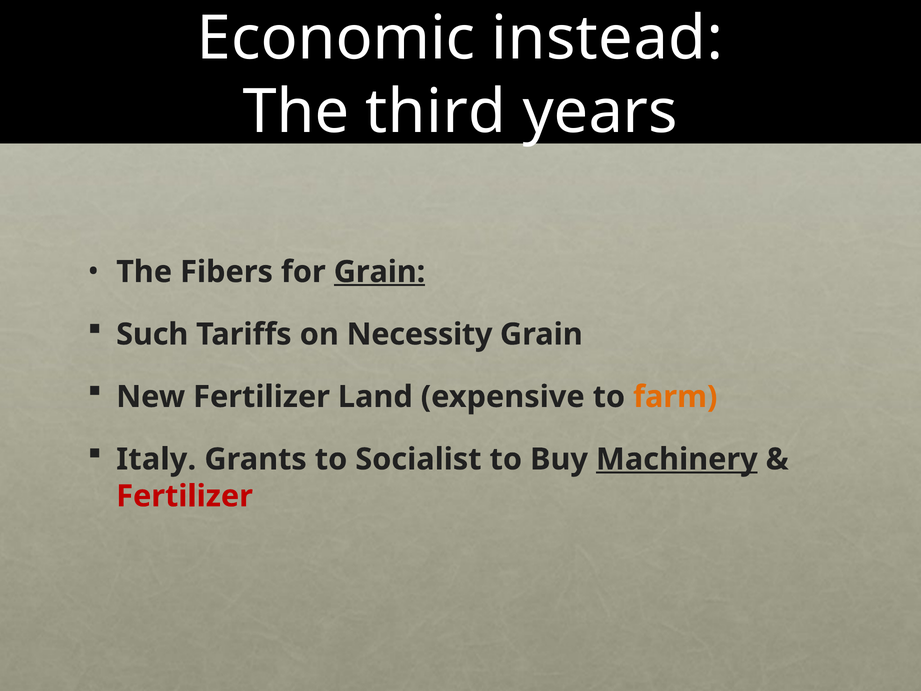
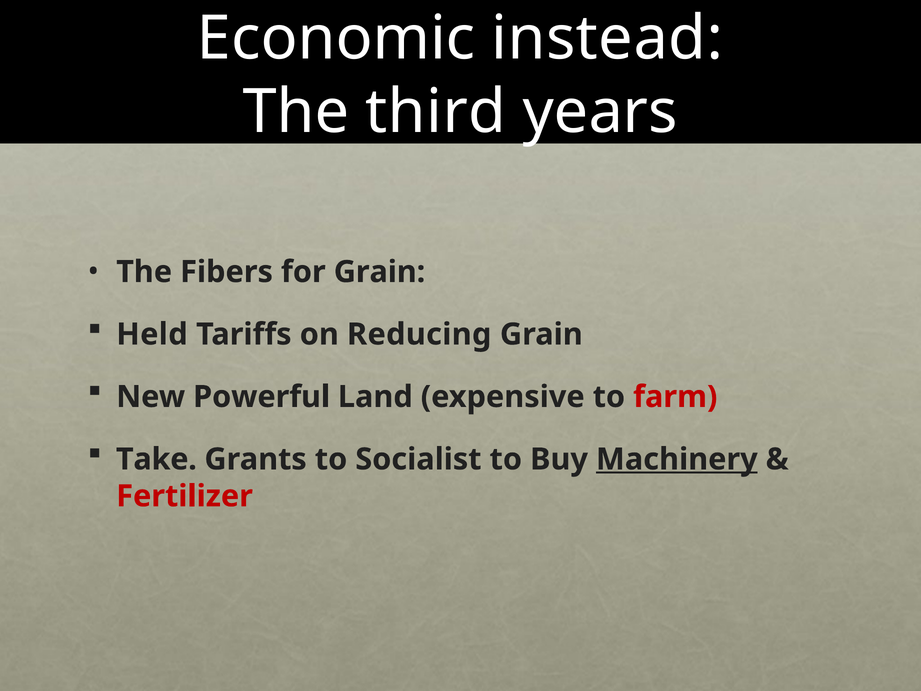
Grain underline: present -> none (380, 272)
Such: Such -> Held (152, 334)
Necessity: Necessity -> Reducing (419, 334)
New Fertilizer: Fertilizer -> Powerful (262, 397)
farm colour: orange -> red (675, 397)
Italy: Italy -> Take (156, 459)
